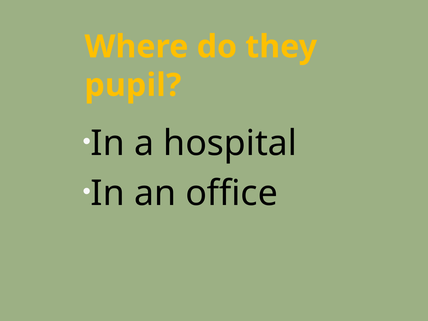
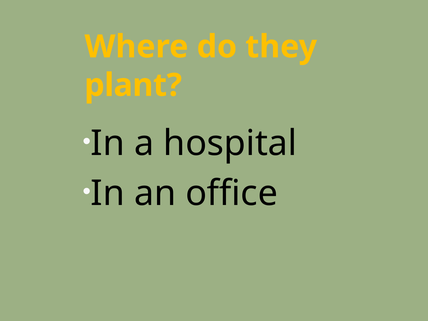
pupil: pupil -> plant (133, 85)
